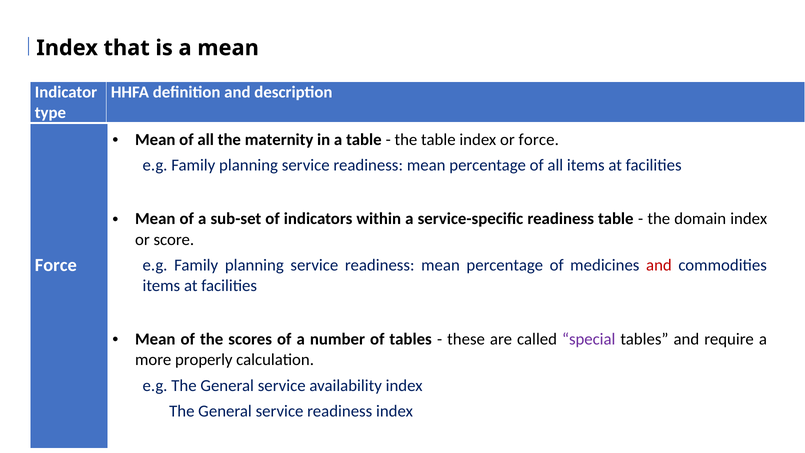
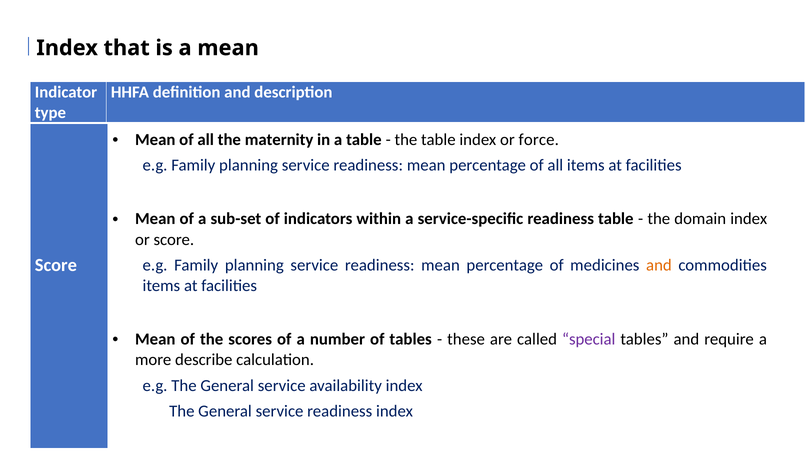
Force: Force -> Score (56, 265)
and colour: red -> orange (659, 265)
properly: properly -> describe (204, 360)
